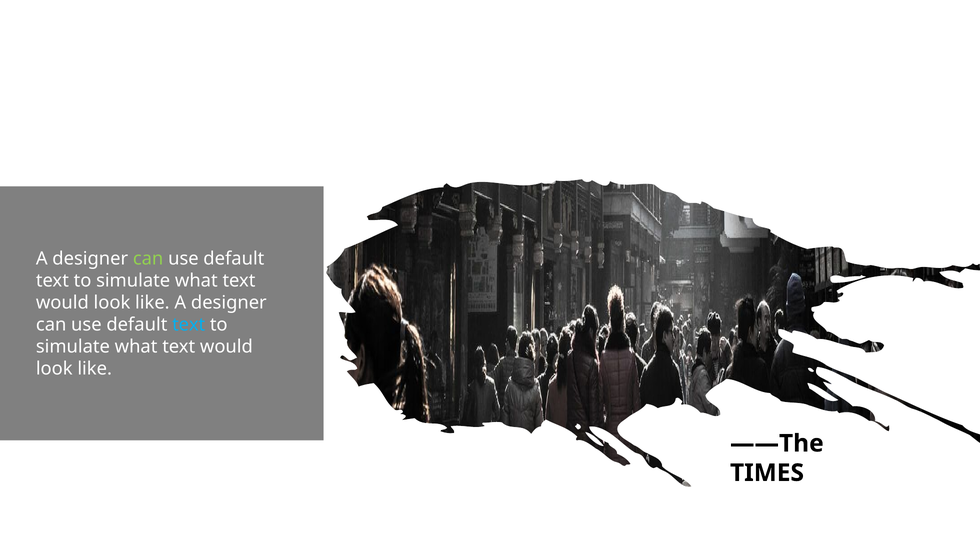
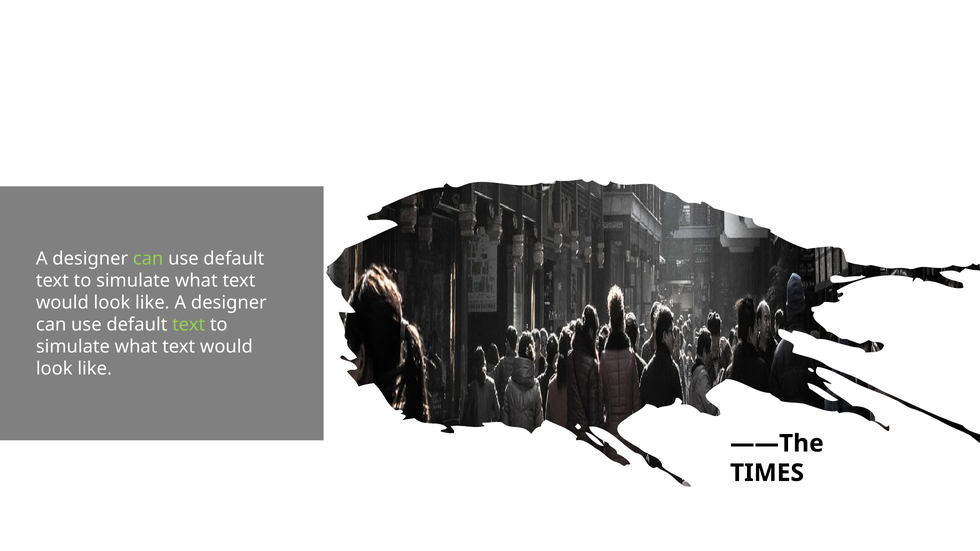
text colour: light blue -> light green (189, 325)
